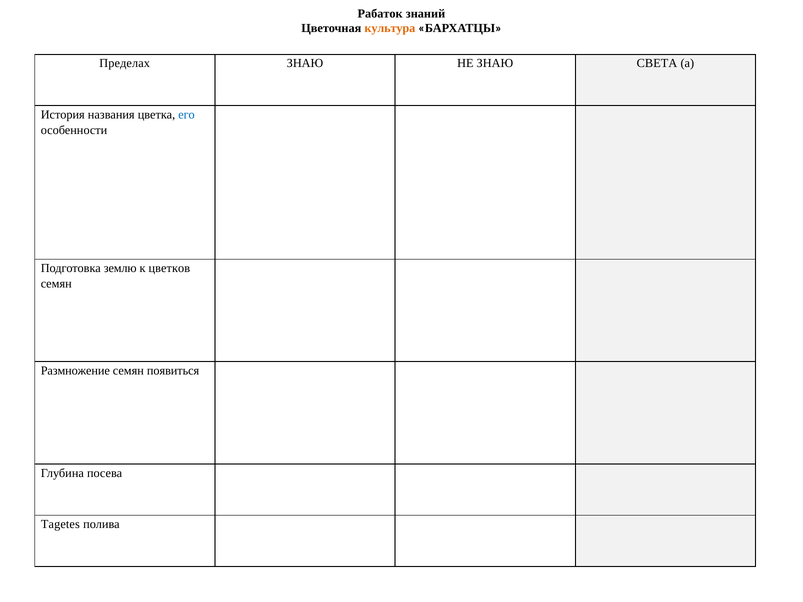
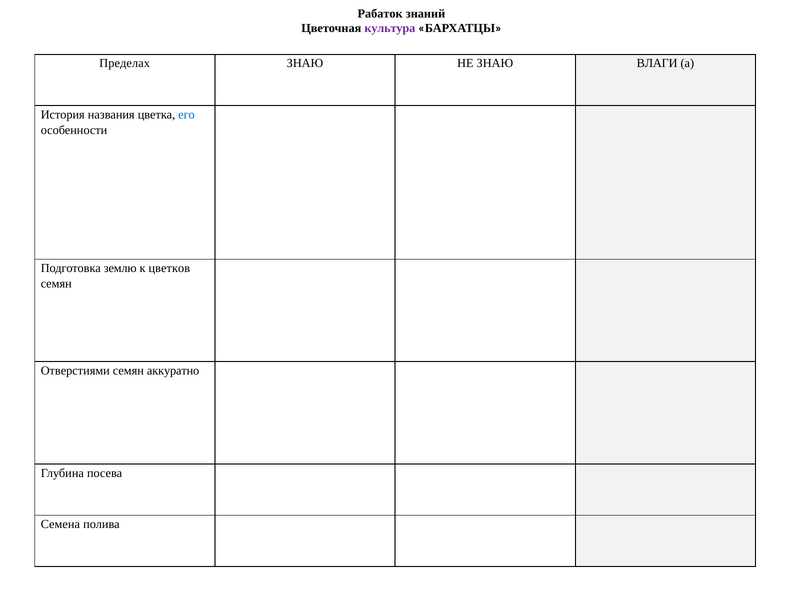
культура colour: orange -> purple (390, 28)
СВЕТА: СВЕТА -> ВЛАГИ (657, 63)
Размножение: Размножение -> Отверстиями (75, 371)
появиться: появиться -> аккуратно (173, 371)
Tagetes: Tagetes -> Семена (60, 524)
